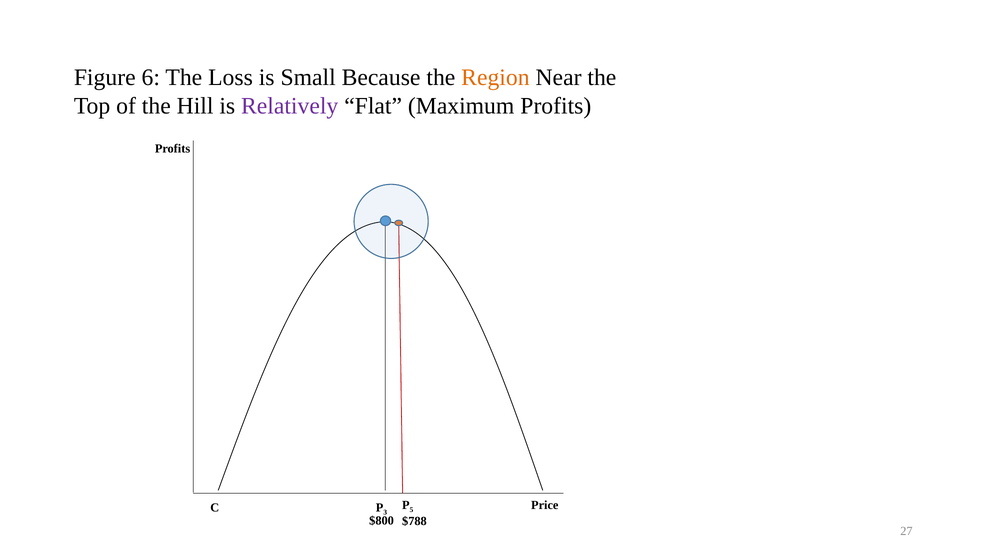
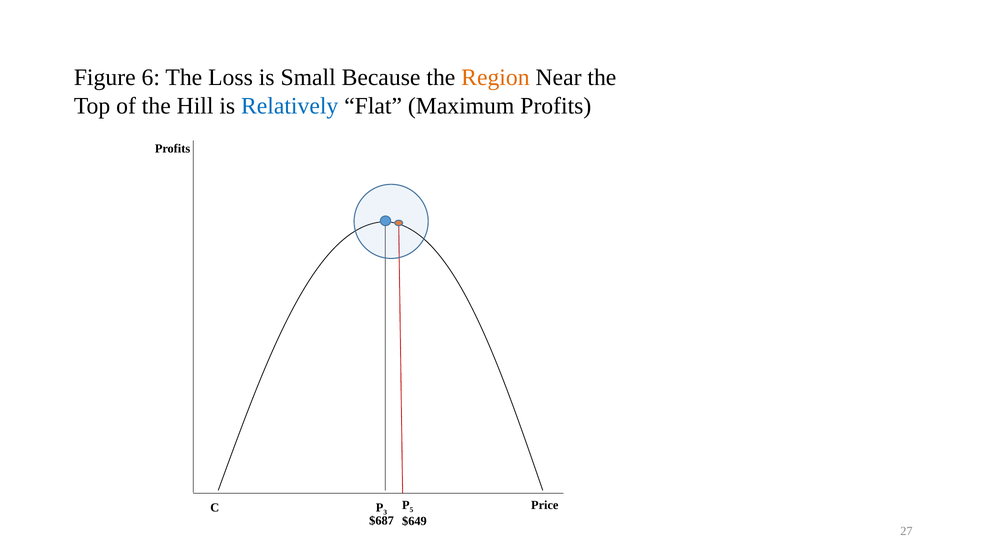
Relatively colour: purple -> blue (290, 106)
$800: $800 -> $687 (382, 520)
$788: $788 -> $649 (414, 521)
